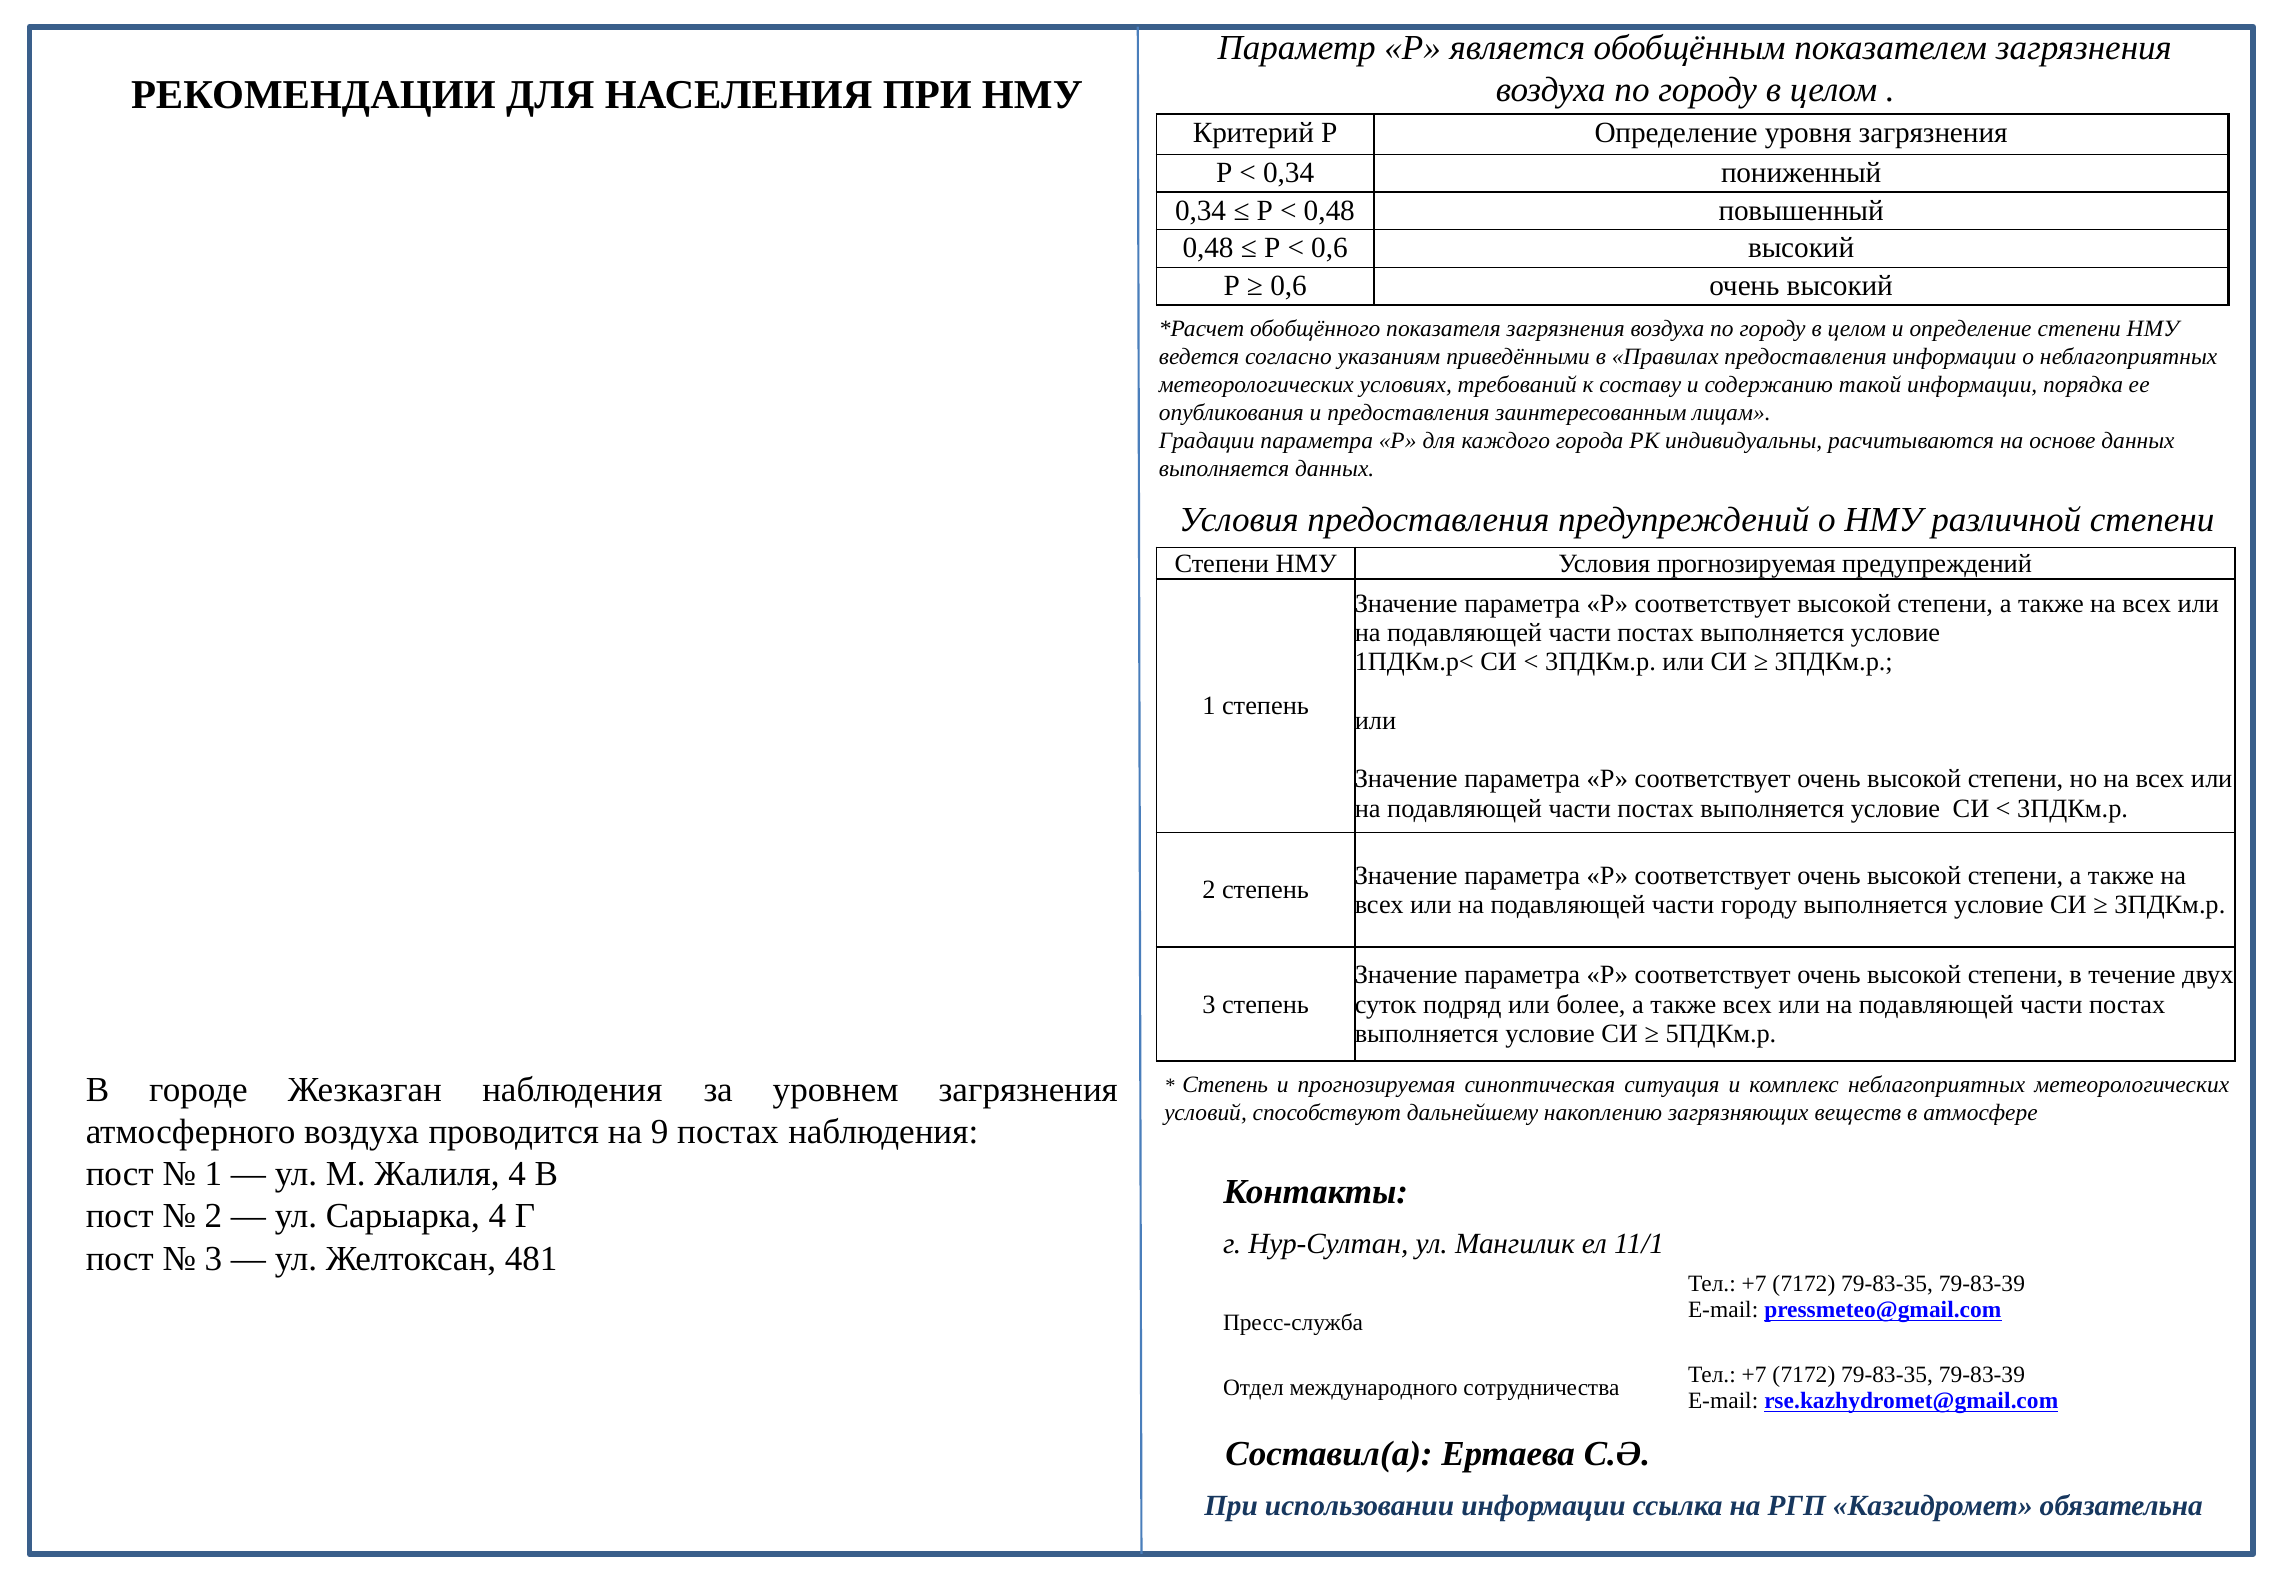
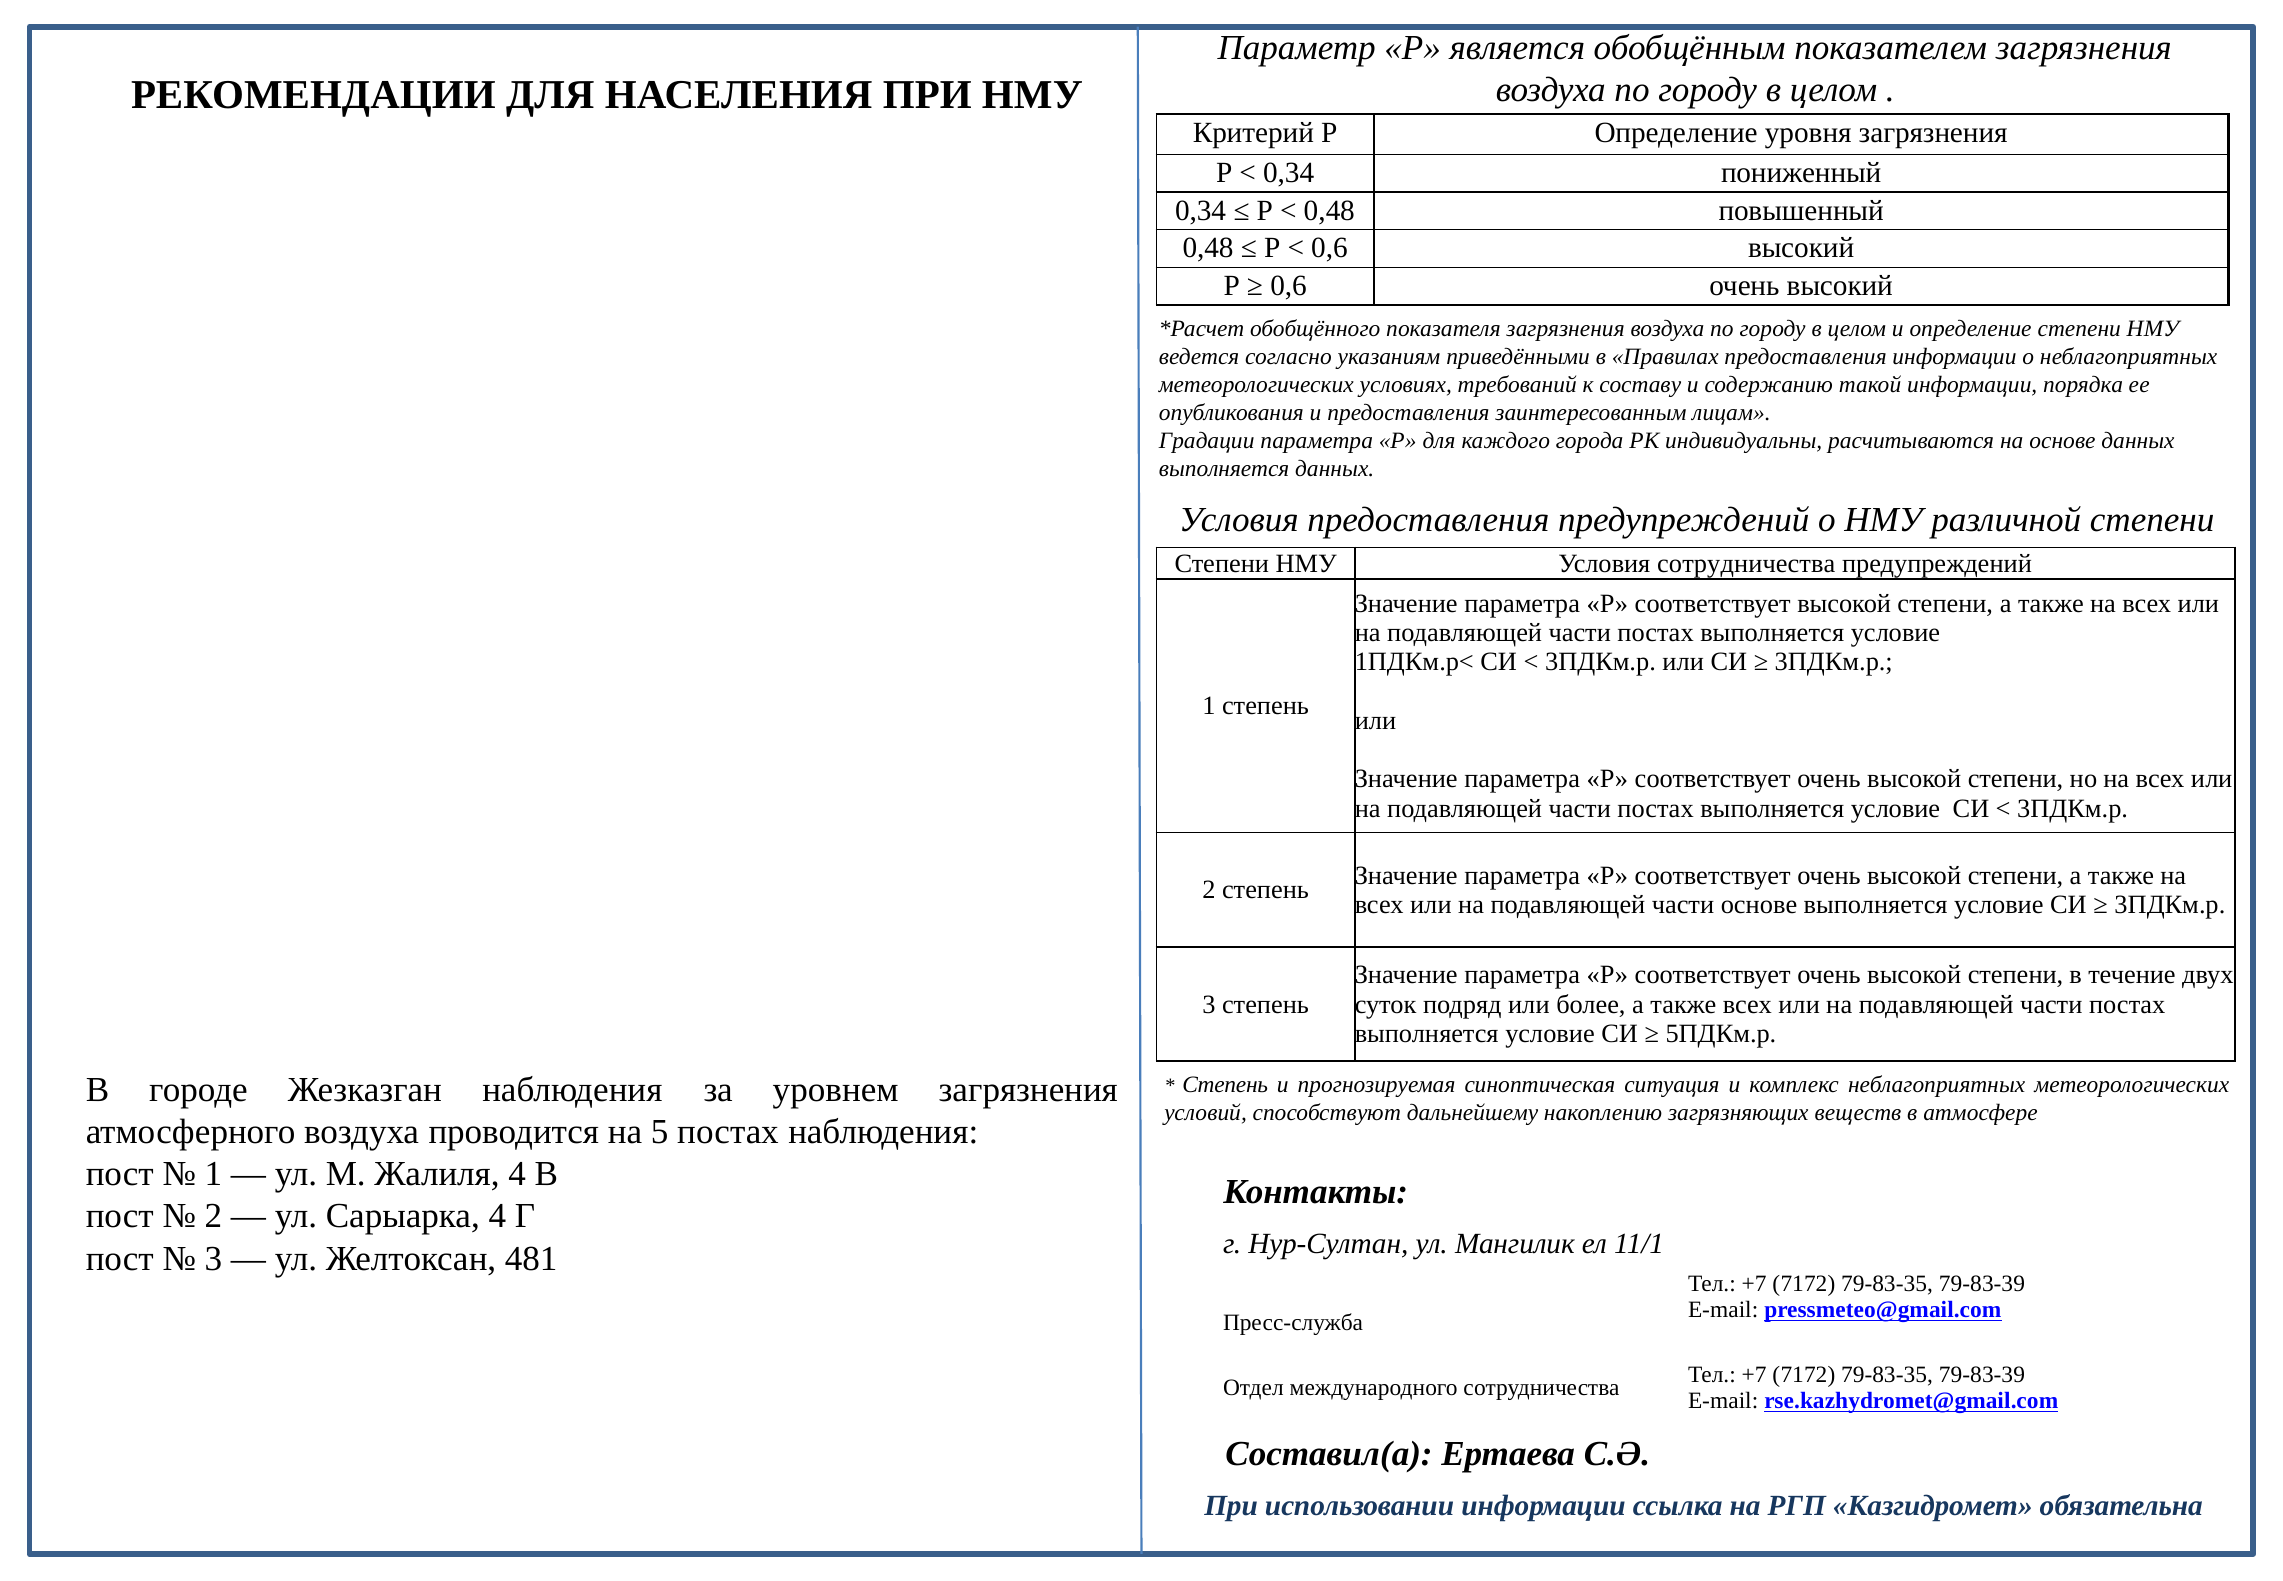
Условия прогнозируемая: прогнозируемая -> сотрудничества (1746, 563)
части городу: городу -> основе (1759, 904)
9: 9 -> 5 (660, 1132)
